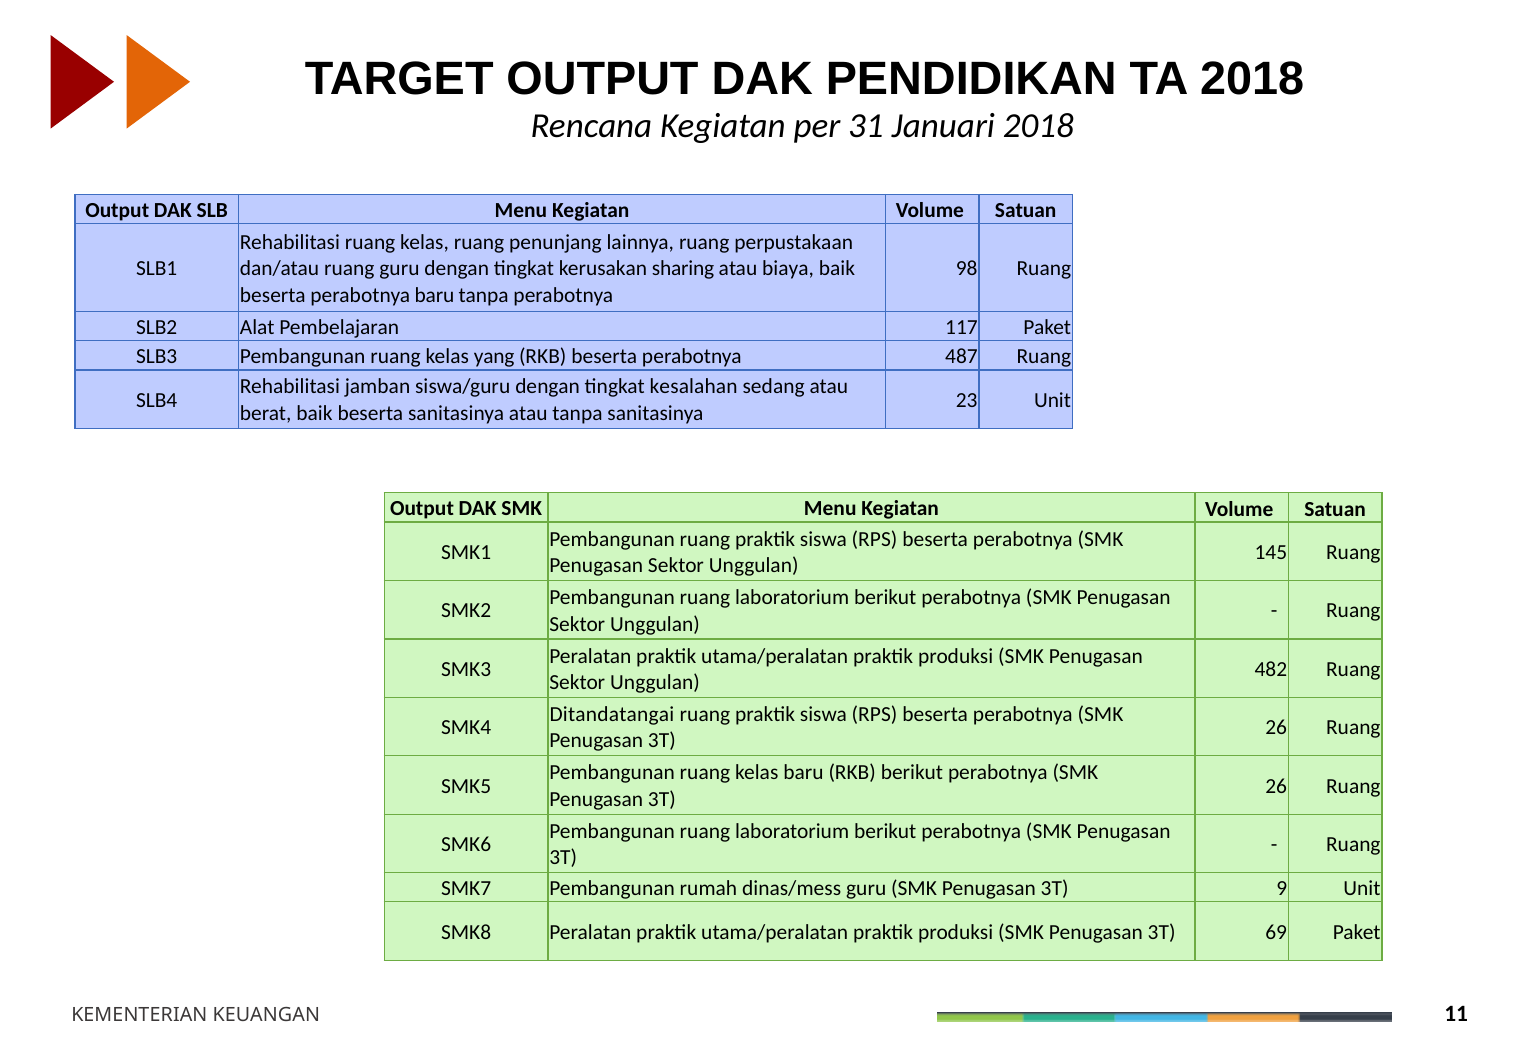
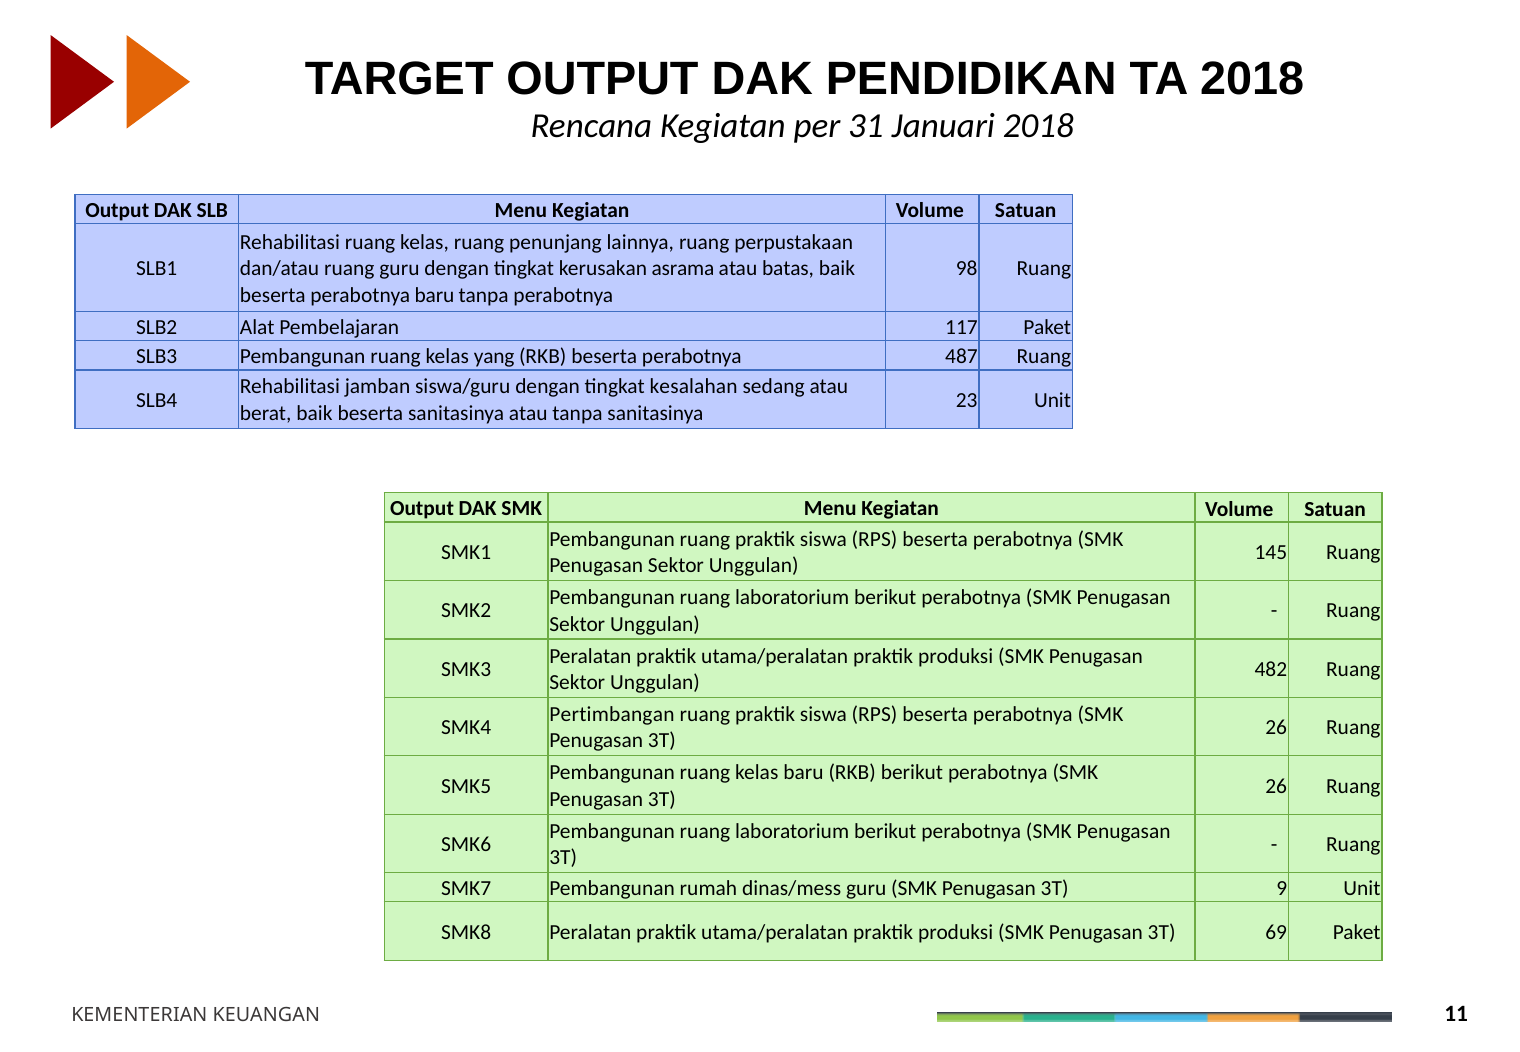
sharing: sharing -> asrama (683, 269)
biaya: biaya -> batas (788, 269)
Ditandatangai: Ditandatangai -> Pertimbangan (612, 715)
